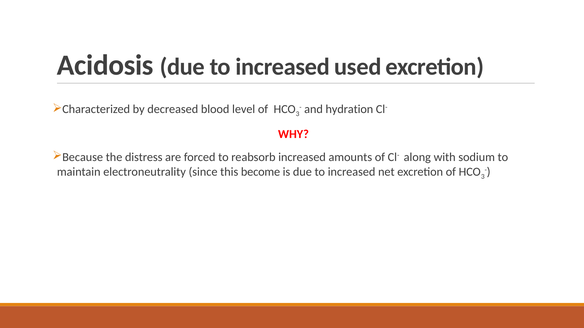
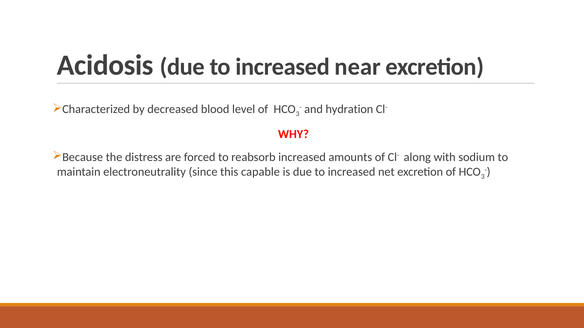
used: used -> near (358, 67)
become: become -> capable (260, 172)
